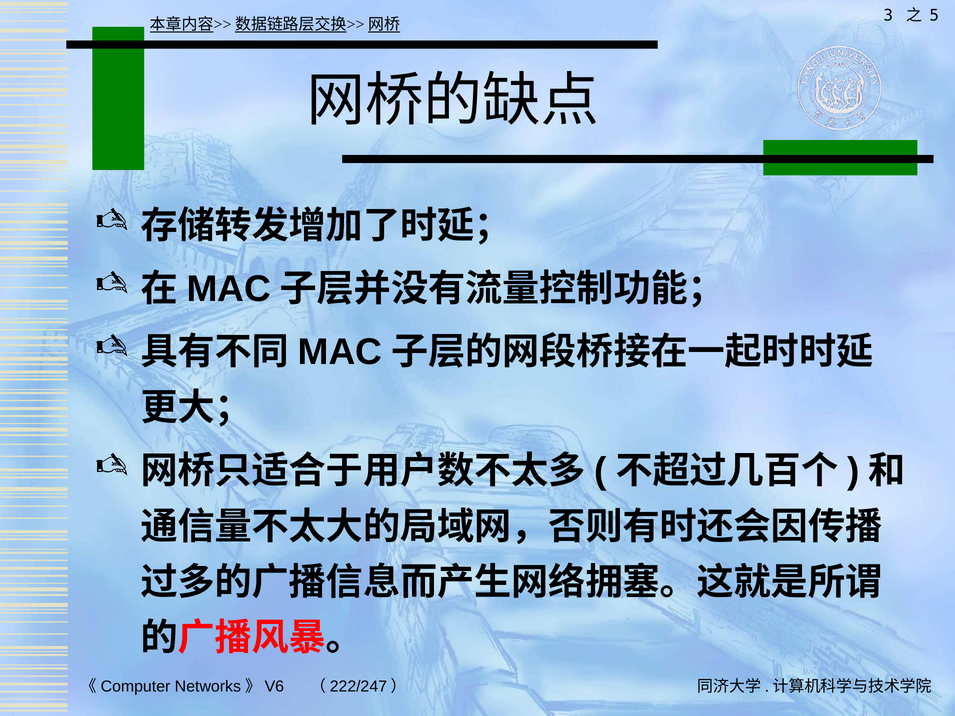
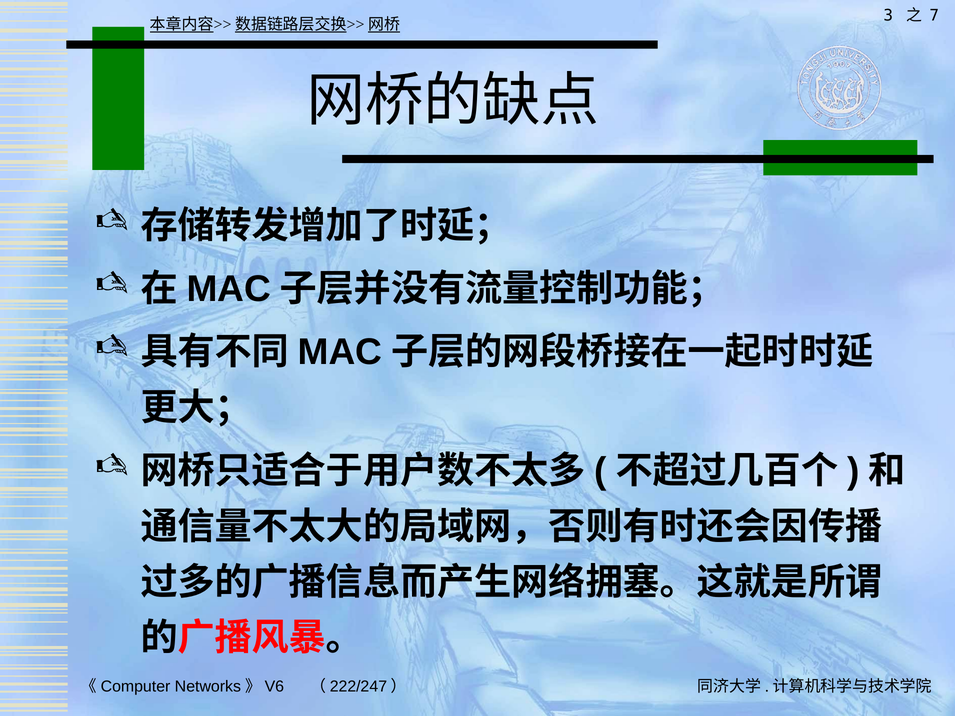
5: 5 -> 7 (934, 16)
